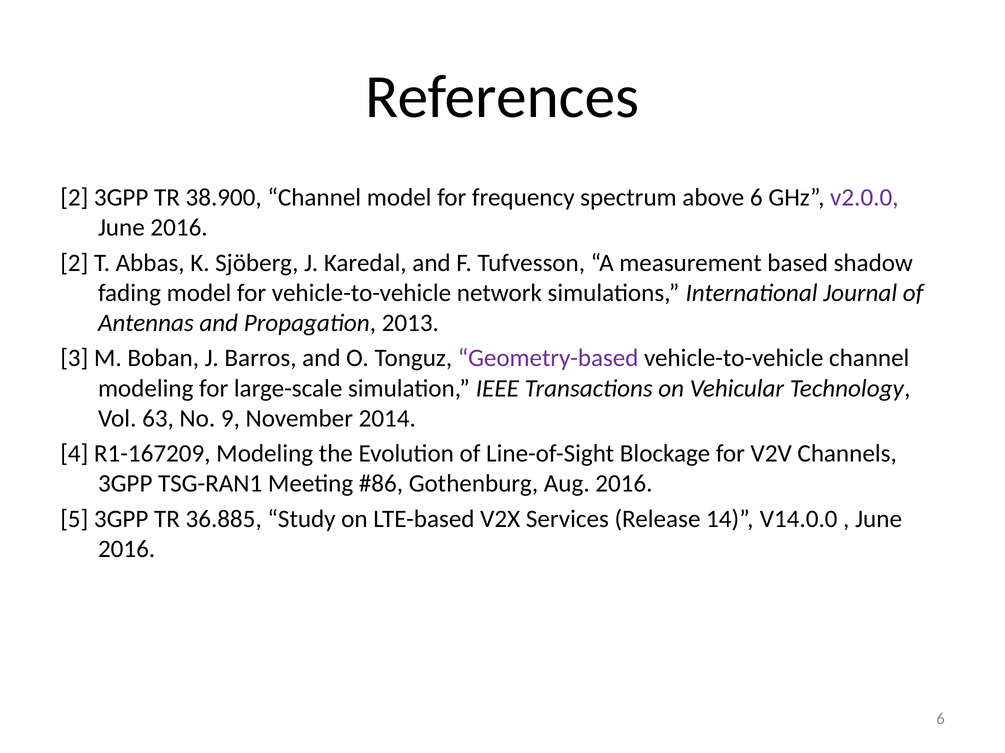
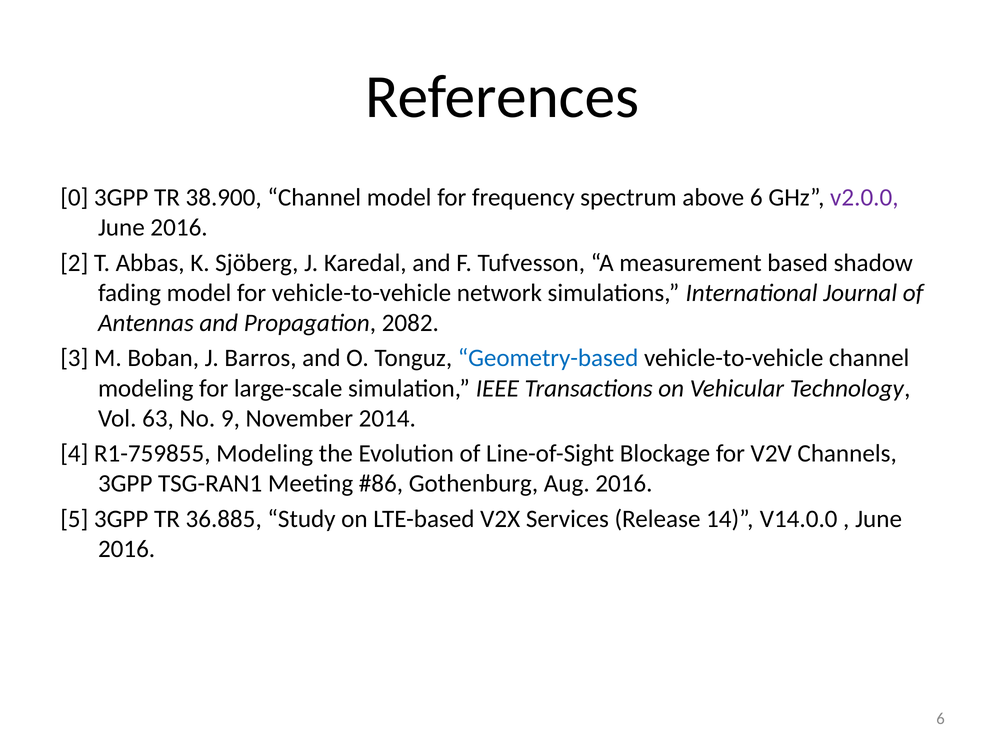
2: 2 -> 0 (74, 198)
2013: 2013 -> 2082 (410, 323)
Geometry-based colour: purple -> blue (548, 359)
R1-167209: R1-167209 -> R1-759855 (152, 454)
